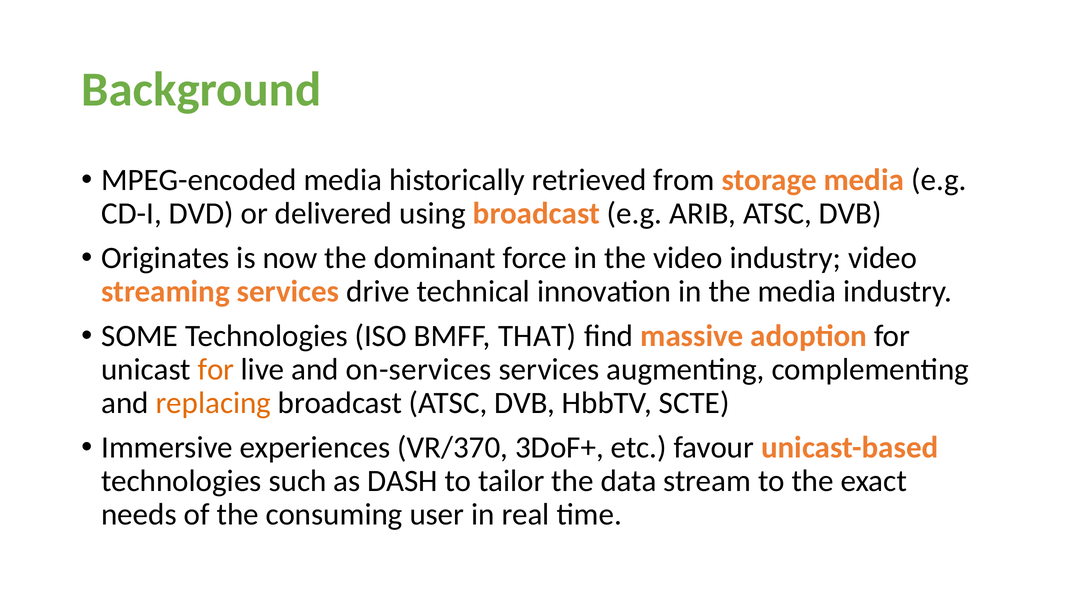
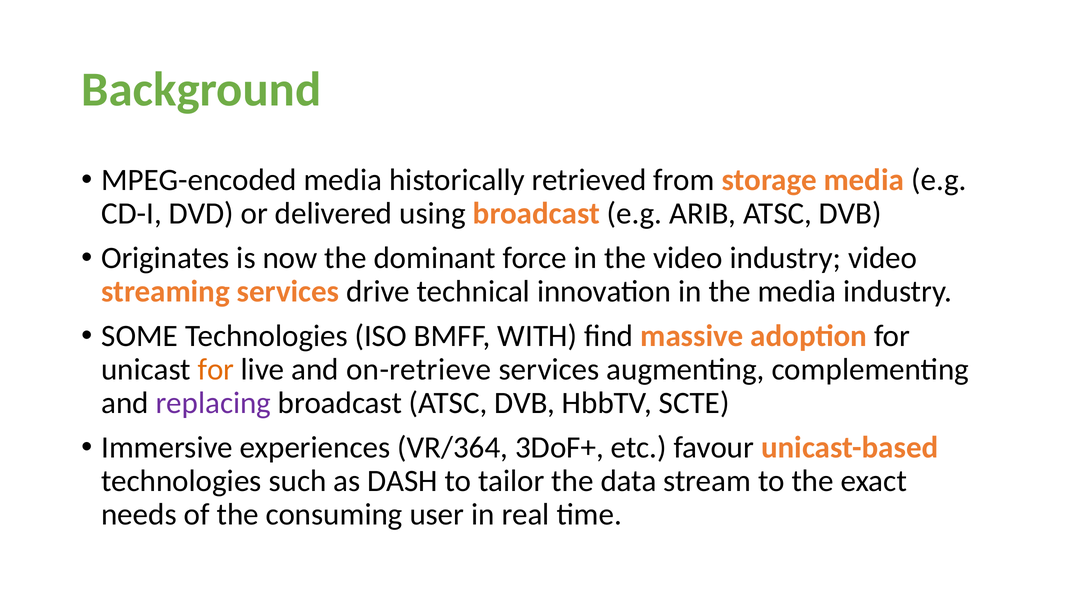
THAT: THAT -> WITH (537, 336)
on-services: on-services -> on-retrieve (419, 370)
replacing colour: orange -> purple (213, 404)
VR/370: VR/370 -> VR/364 (453, 448)
